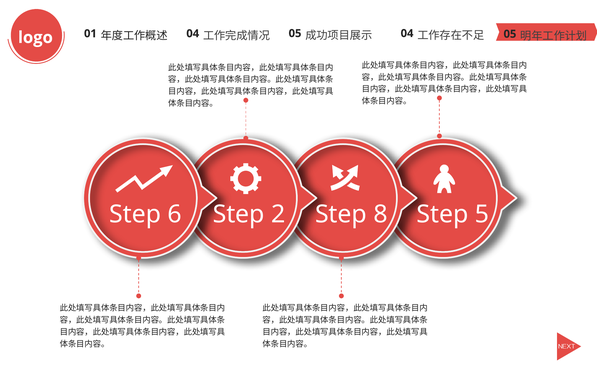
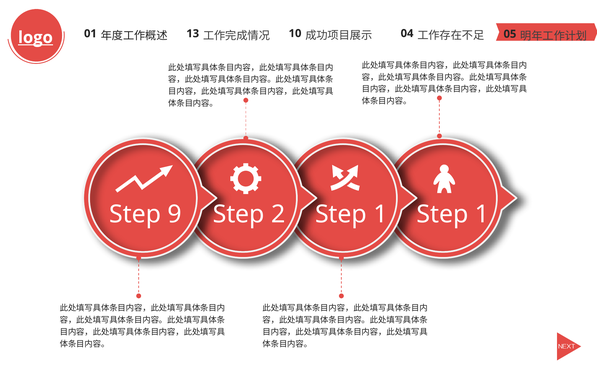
logo underline: none -> present (35, 38)
04: 04 -> 13 (193, 34)
05: 05 -> 10 (295, 33)
6: 6 -> 9 (175, 214)
2 Step 8: 8 -> 1 (380, 214)
5: 5 -> 1 (482, 214)
